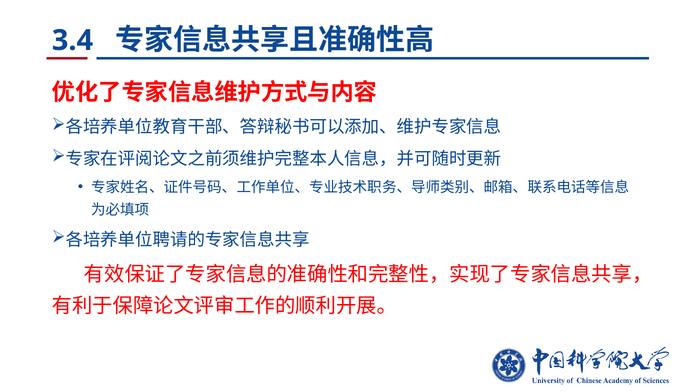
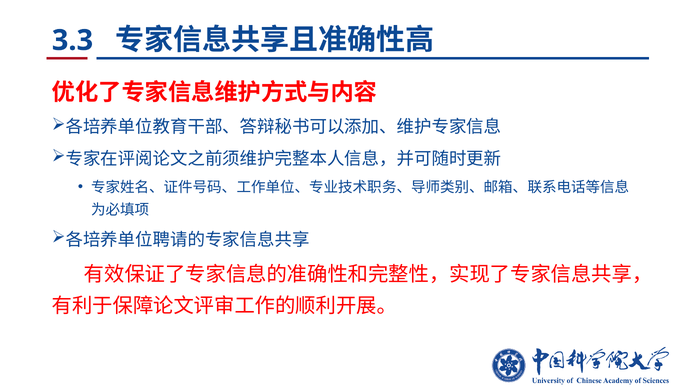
3.4: 3.4 -> 3.3 (72, 40)
